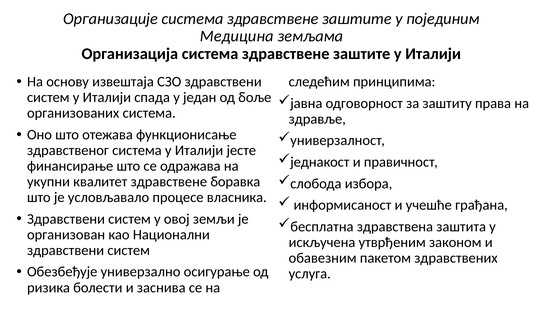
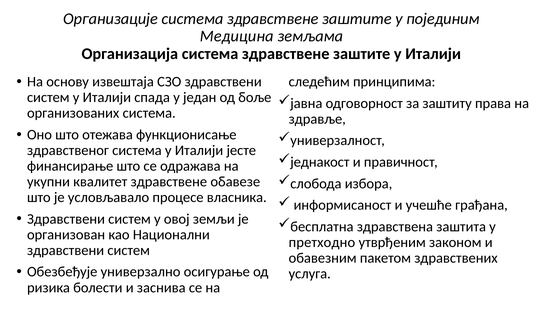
боравка: боравка -> обавезе (235, 182)
искључена: искључена -> претходно (322, 242)
